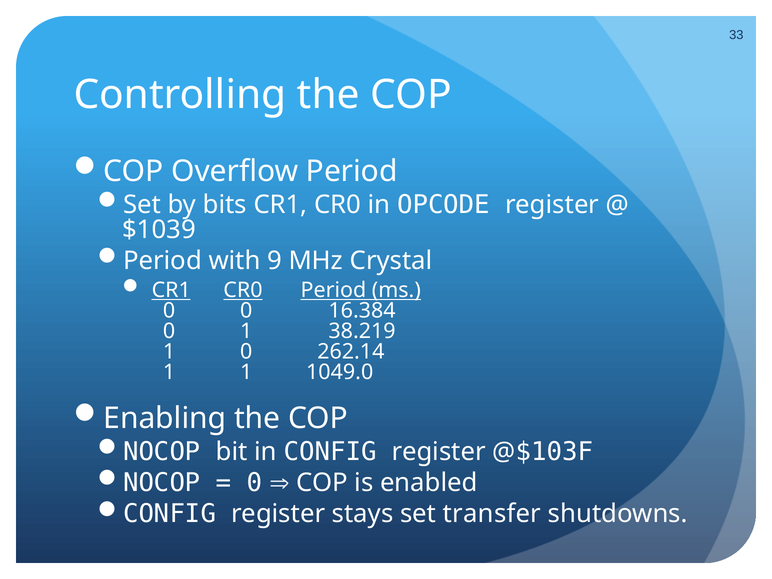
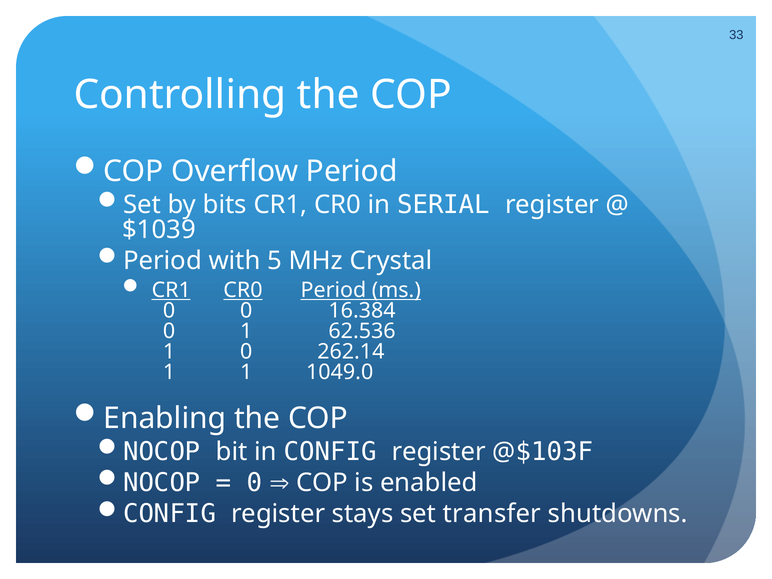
OPCODE: OPCODE -> SERIAL (444, 205)
9: 9 -> 5 (275, 261)
38.219: 38.219 -> 62.536 (362, 331)
